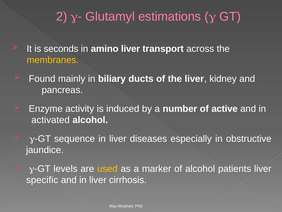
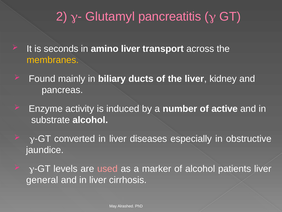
estimations: estimations -> pancreatitis (170, 17)
activated: activated -> substrate (51, 120)
sequence: sequence -> converted (75, 138)
used colour: yellow -> pink (107, 168)
specific: specific -> general (42, 180)
